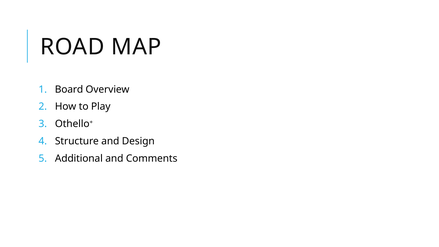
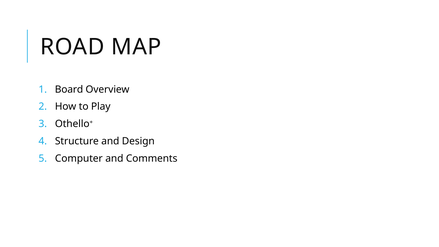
Additional: Additional -> Computer (79, 158)
